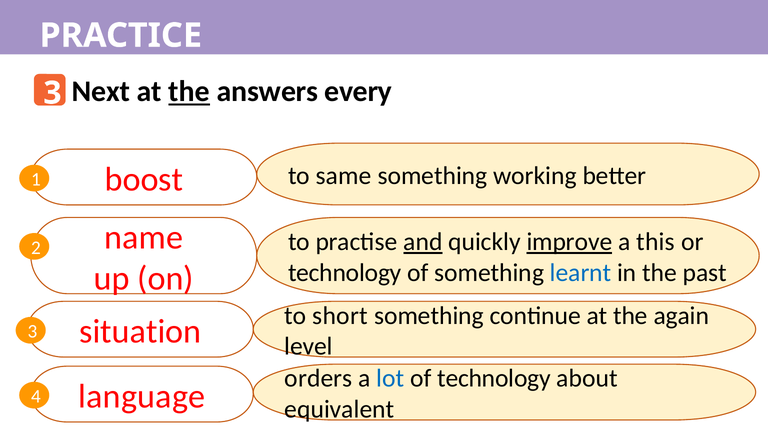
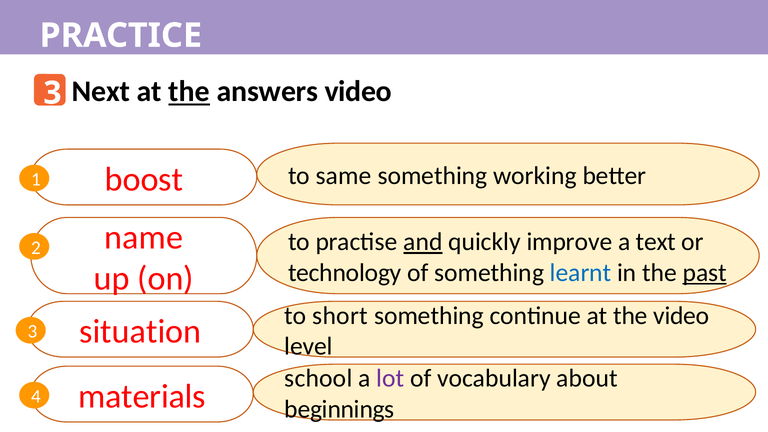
answers every: every -> video (358, 92)
improve underline: present -> none (569, 242)
this: this -> text (656, 242)
past underline: none -> present (705, 273)
the again: again -> video (681, 316)
orders: orders -> school (318, 379)
lot colour: blue -> purple (390, 379)
of technology: technology -> vocabulary (494, 379)
language: language -> materials (142, 396)
equivalent: equivalent -> beginnings (340, 409)
